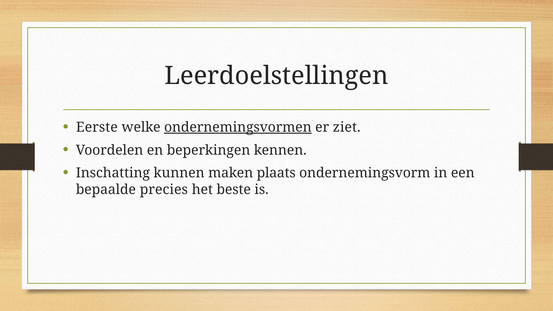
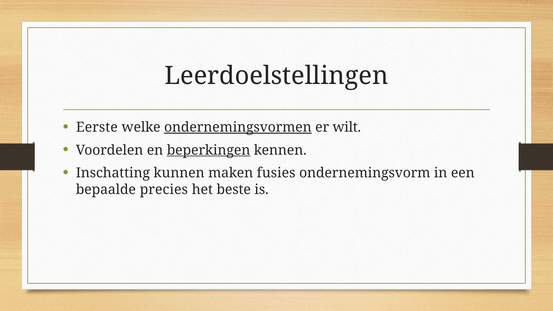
ziet: ziet -> wilt (347, 127)
beperkingen underline: none -> present (209, 150)
plaats: plaats -> fusies (276, 173)
